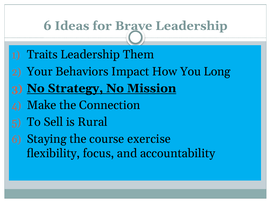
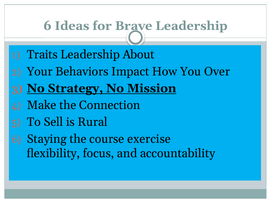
Them: Them -> About (139, 55)
Long: Long -> Over (217, 72)
